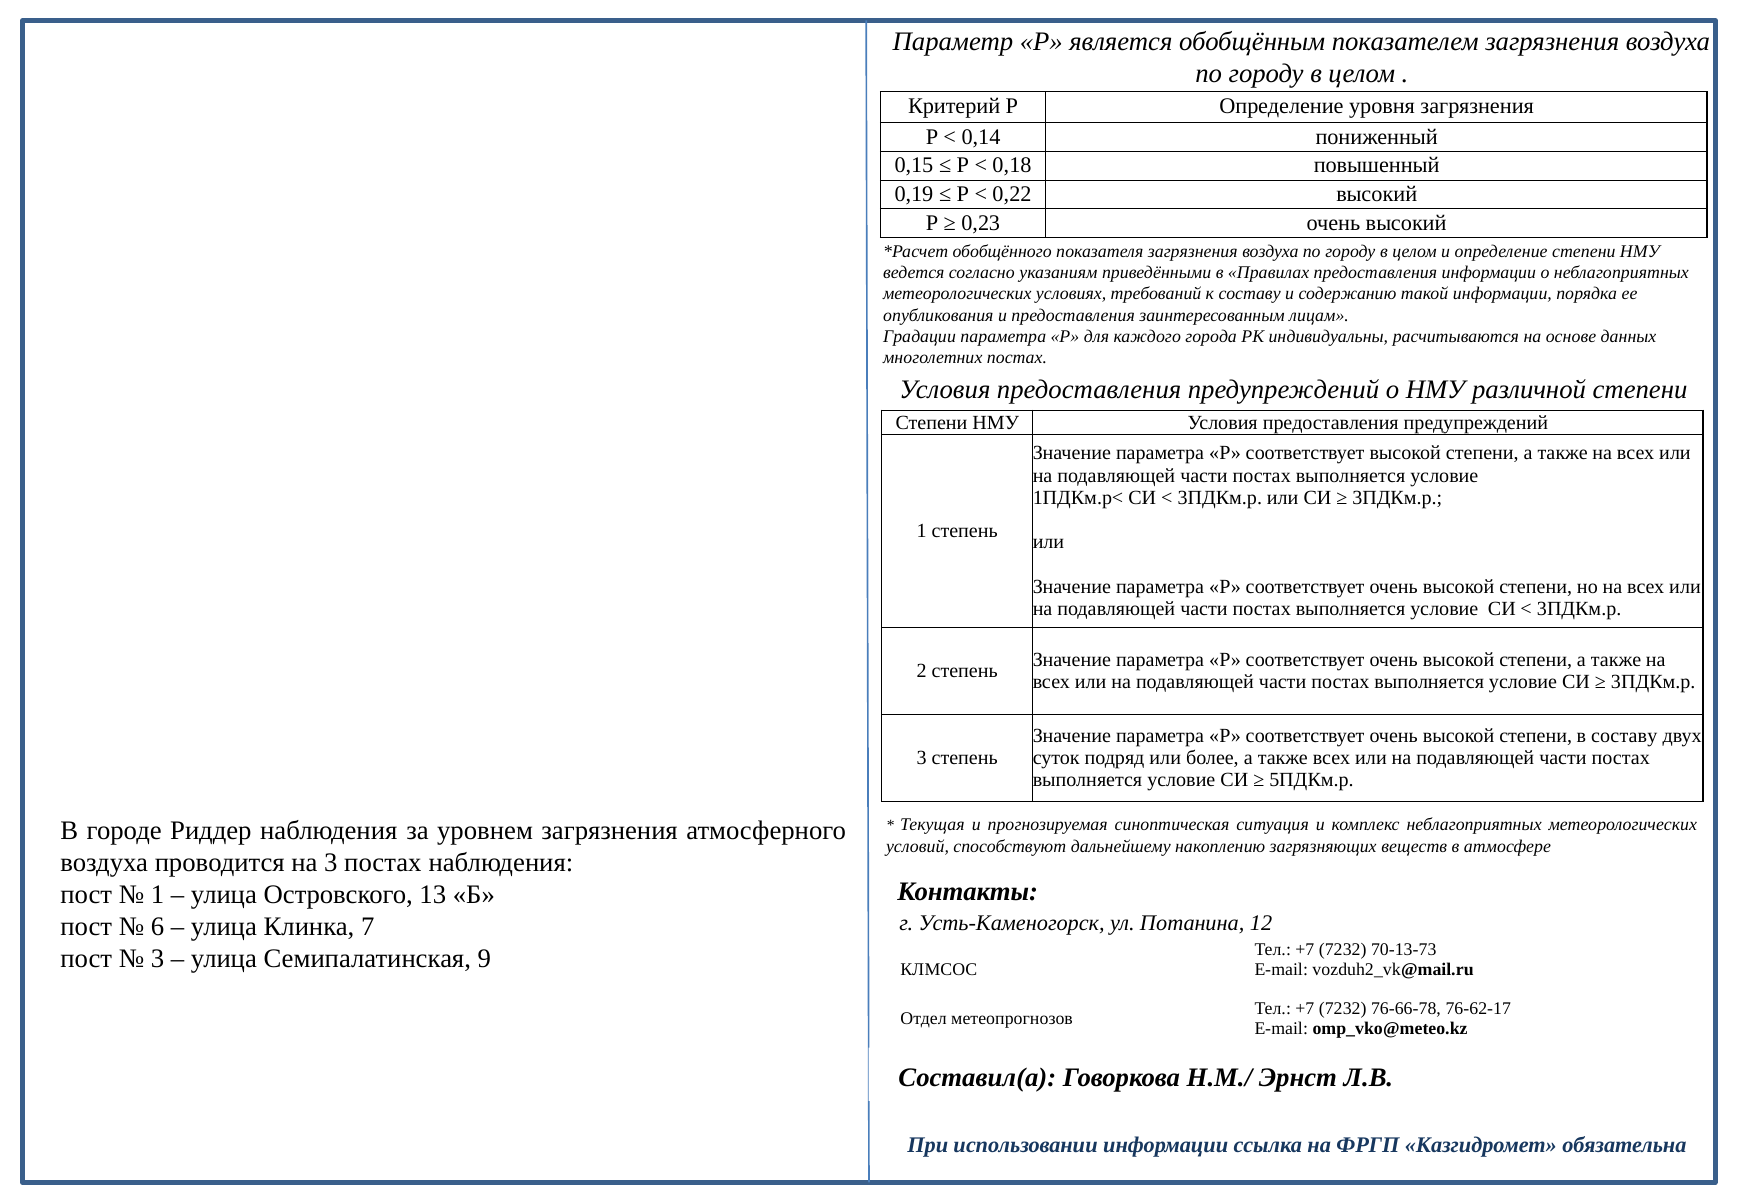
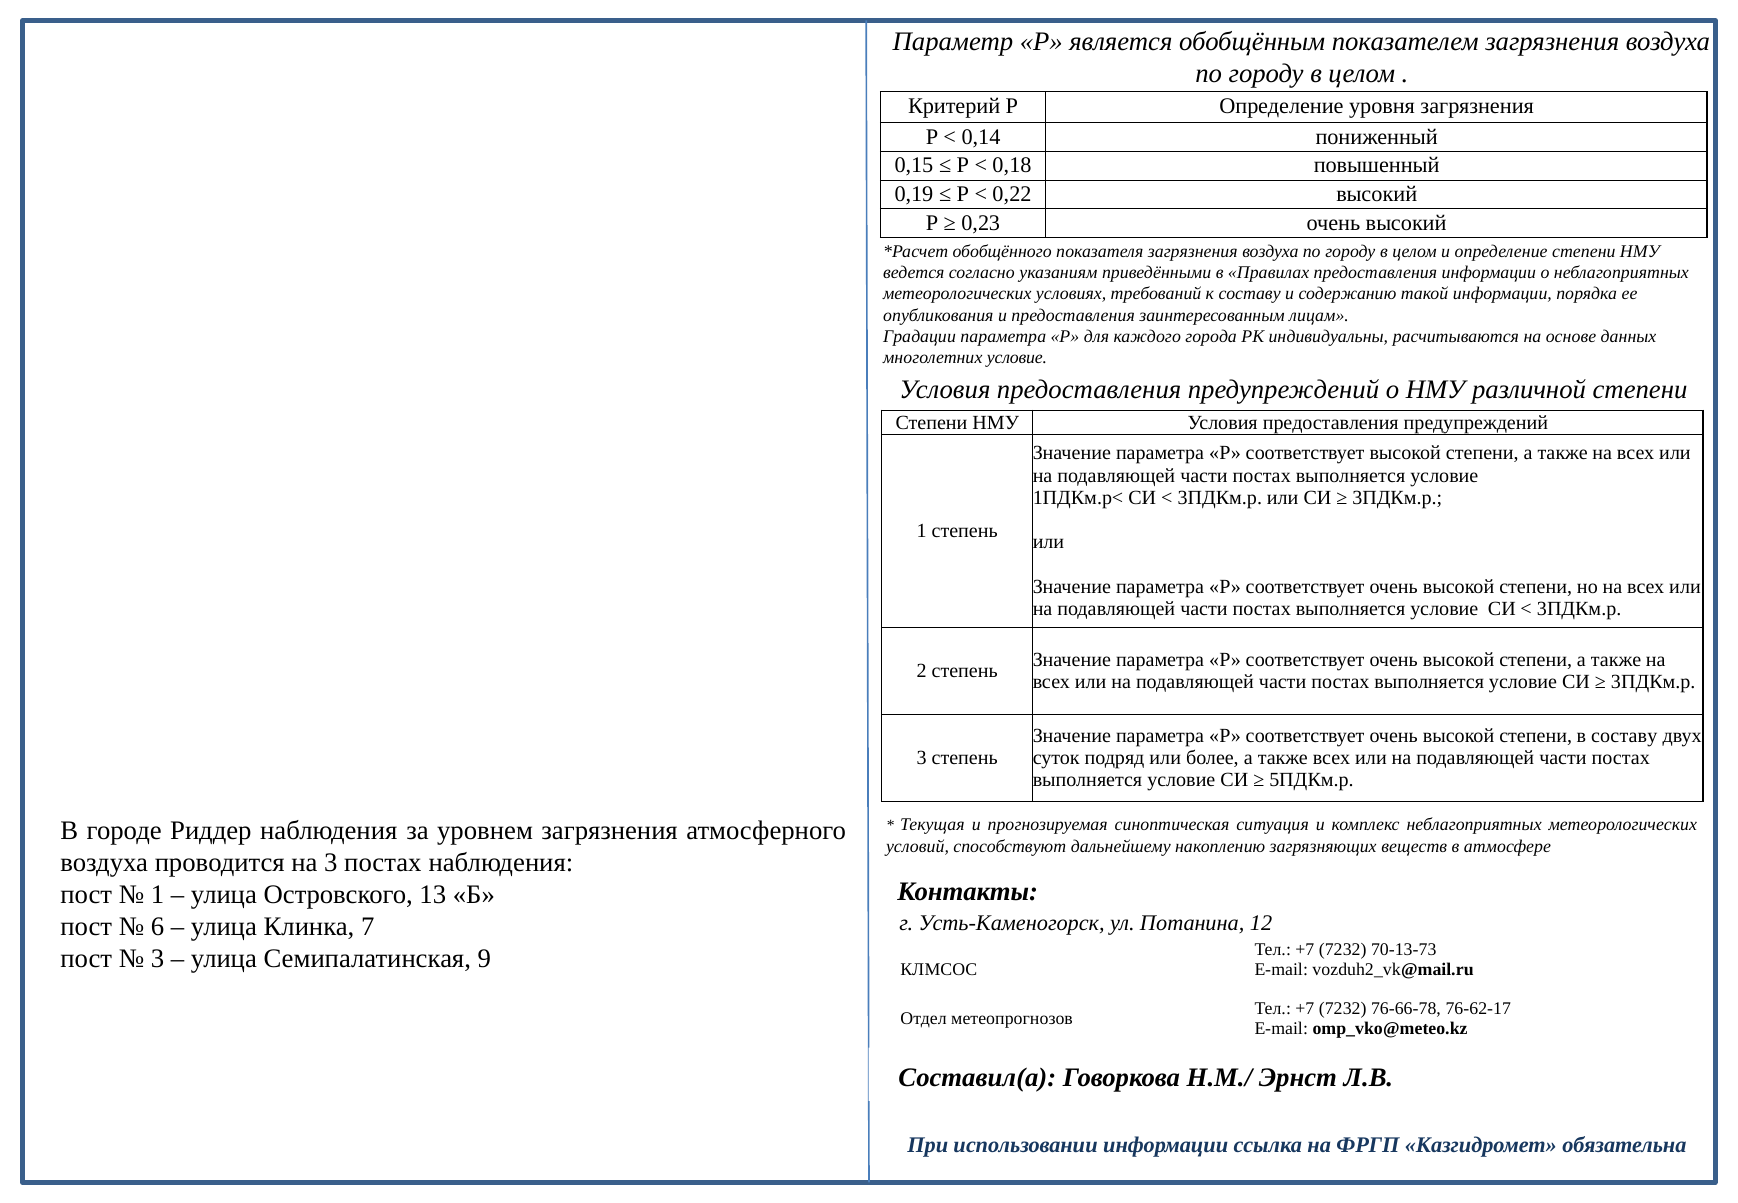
многолетних постах: постах -> условие (1017, 358)
